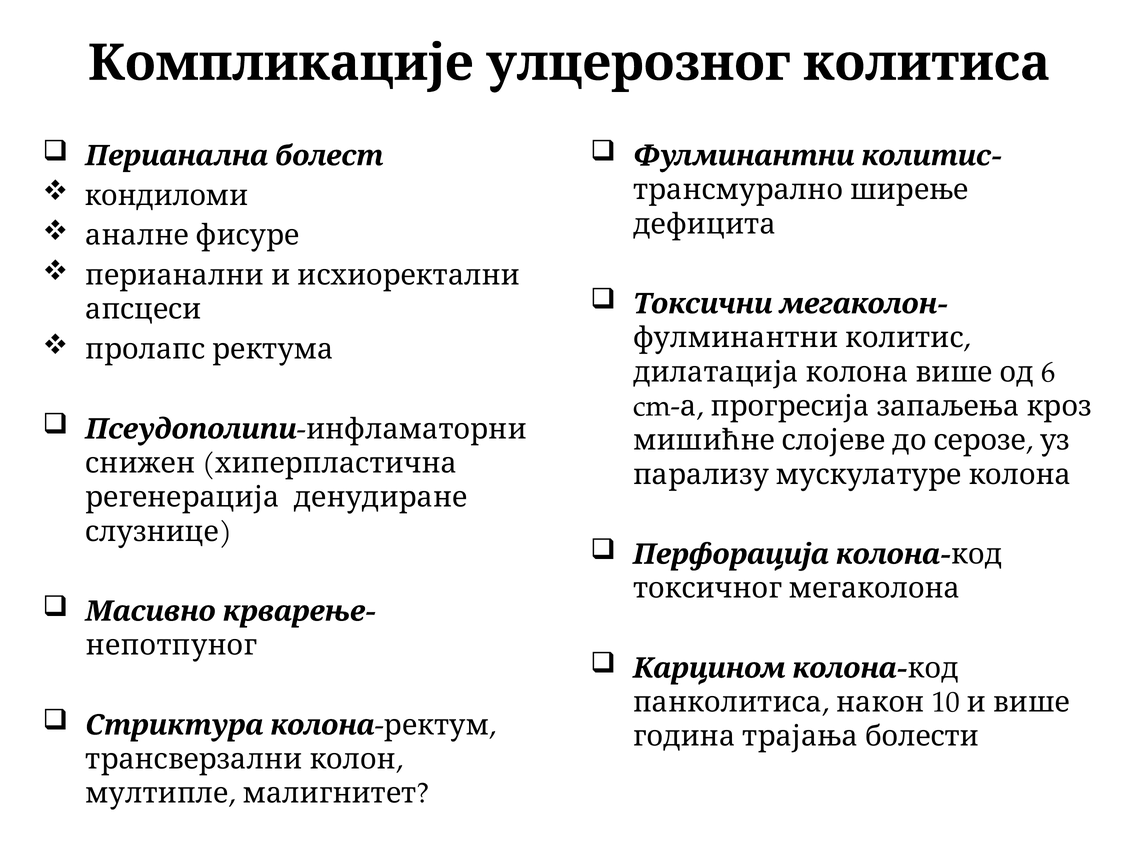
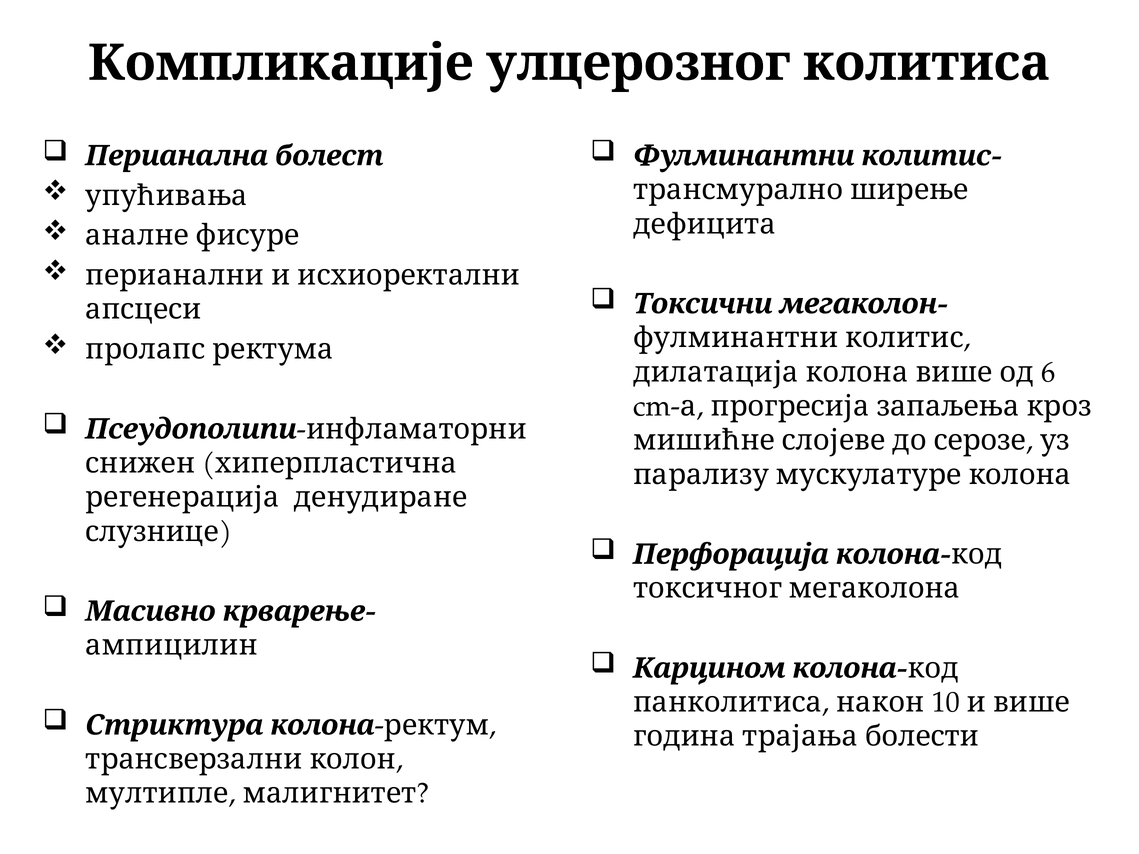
кондиломи: кондиломи -> упућивања (166, 196)
непотпуног: непотпуног -> ампицилин (172, 646)
